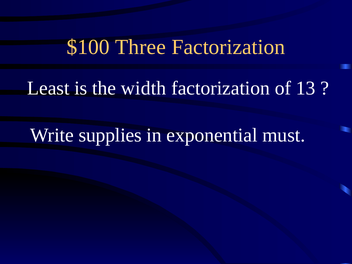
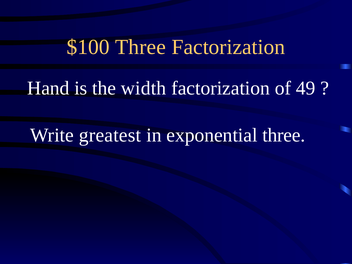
Least: Least -> Hand (48, 88)
13: 13 -> 49 (306, 88)
supplies: supplies -> greatest (110, 135)
exponential must: must -> three (284, 135)
